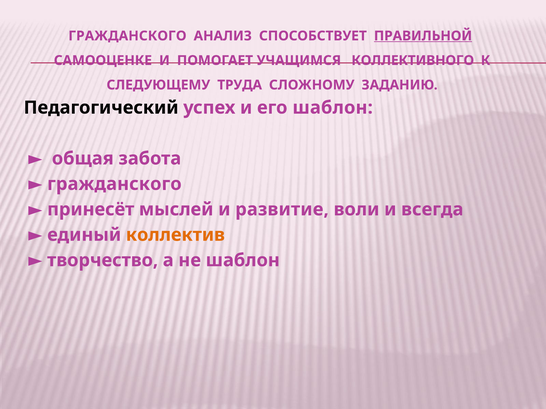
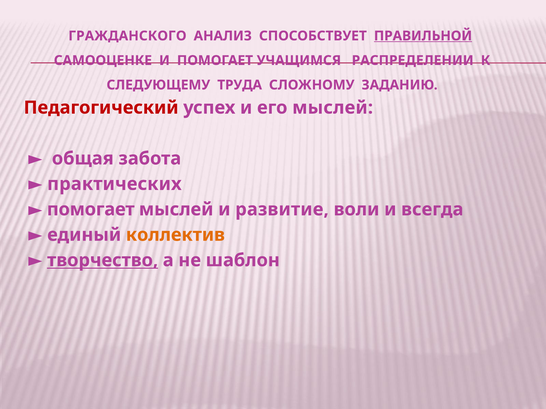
КОЛЛЕКТИВНОГО: КОЛЛЕКТИВНОГО -> РАСПРЕДЕЛЕНИИ (413, 60)
Педагогический colour: black -> red (101, 108)
его шаблон: шаблон -> мыслей (333, 108)
гражданского: гражданского -> практических (114, 184)
принесёт: принесёт -> помогает (91, 210)
творчество underline: none -> present (103, 261)
